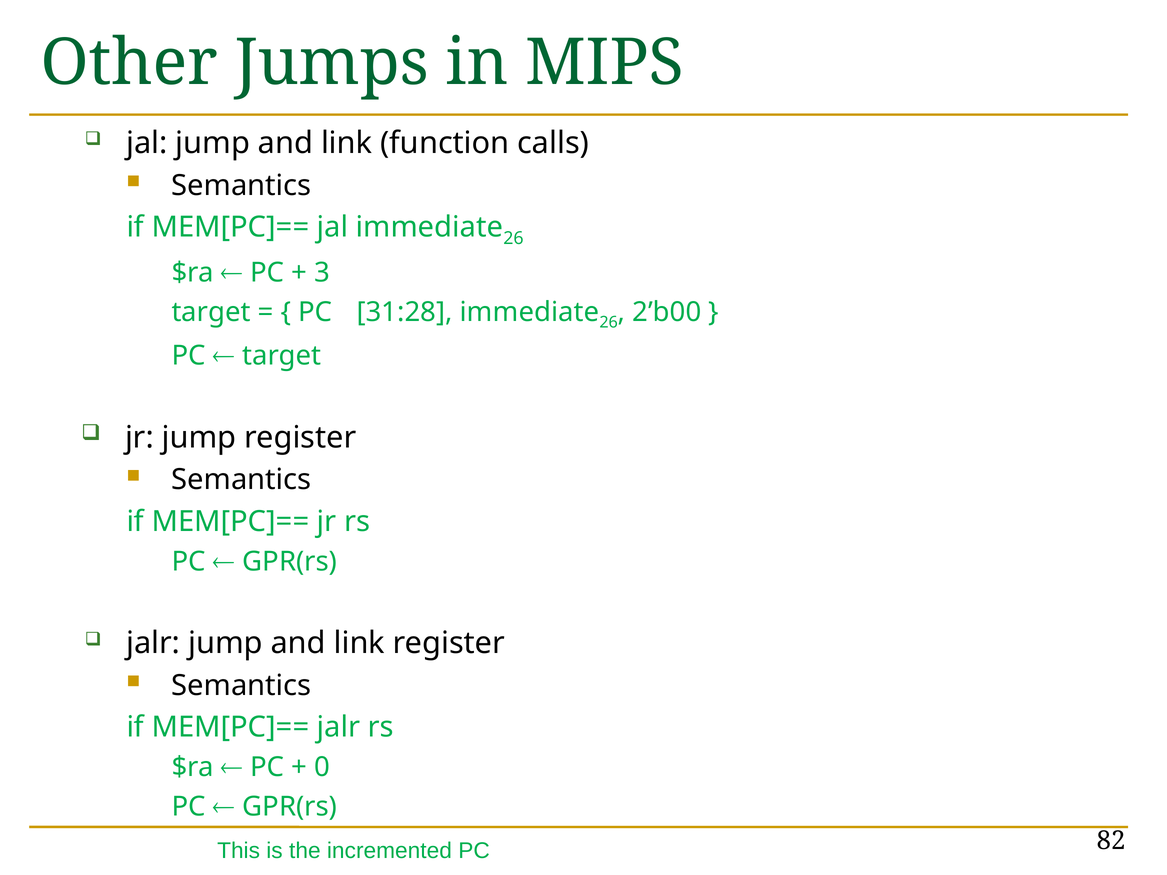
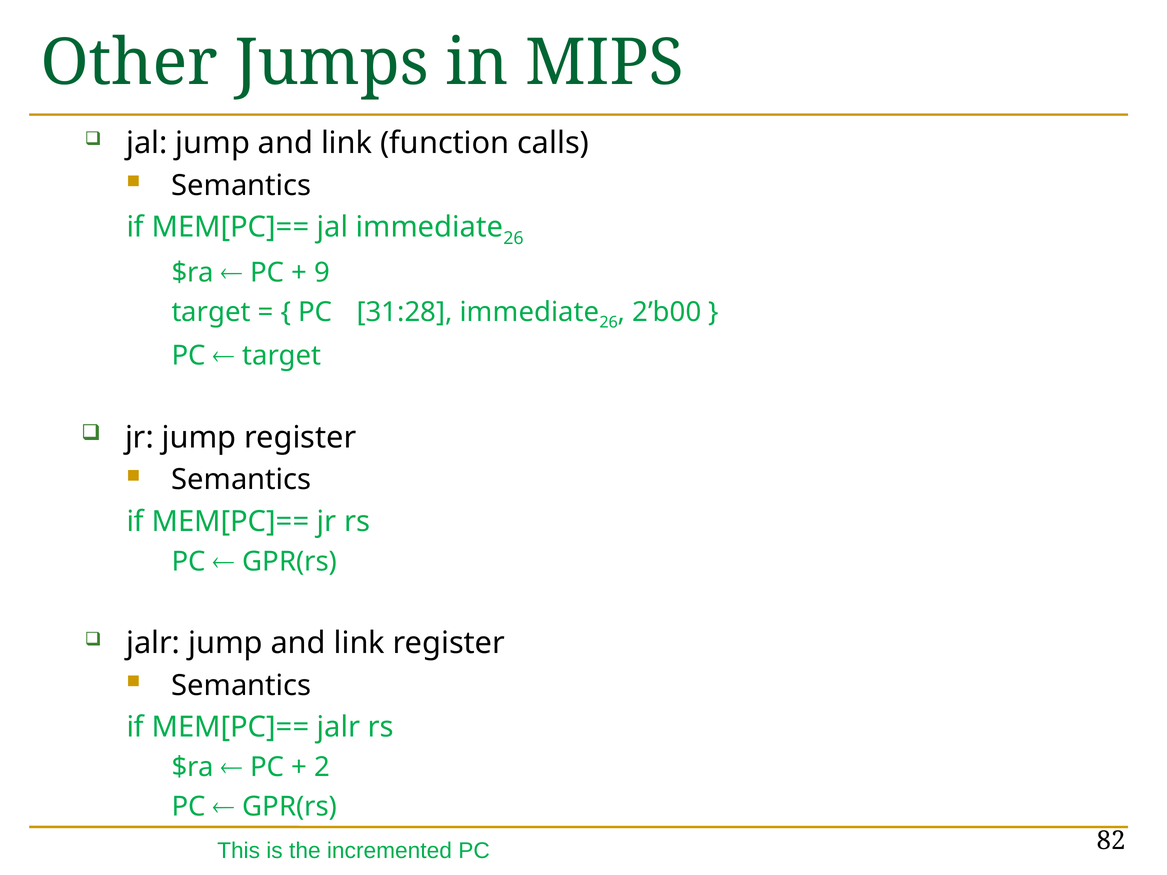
3: 3 -> 9 (322, 273)
0: 0 -> 2 (322, 768)
